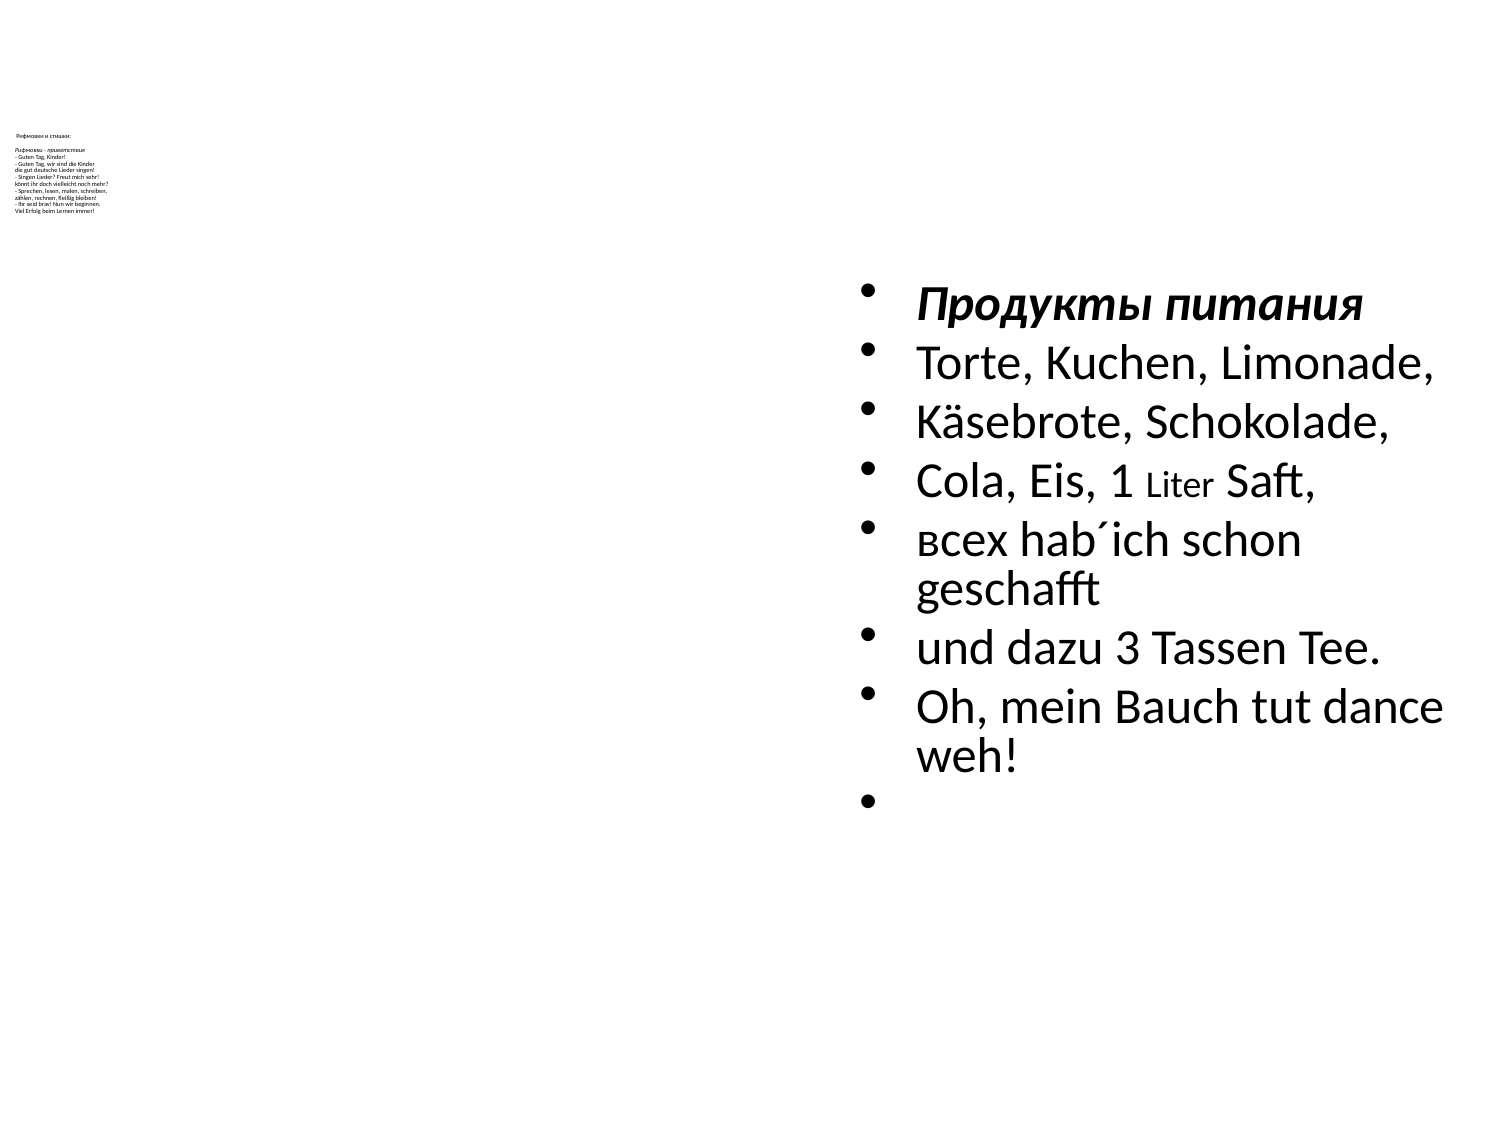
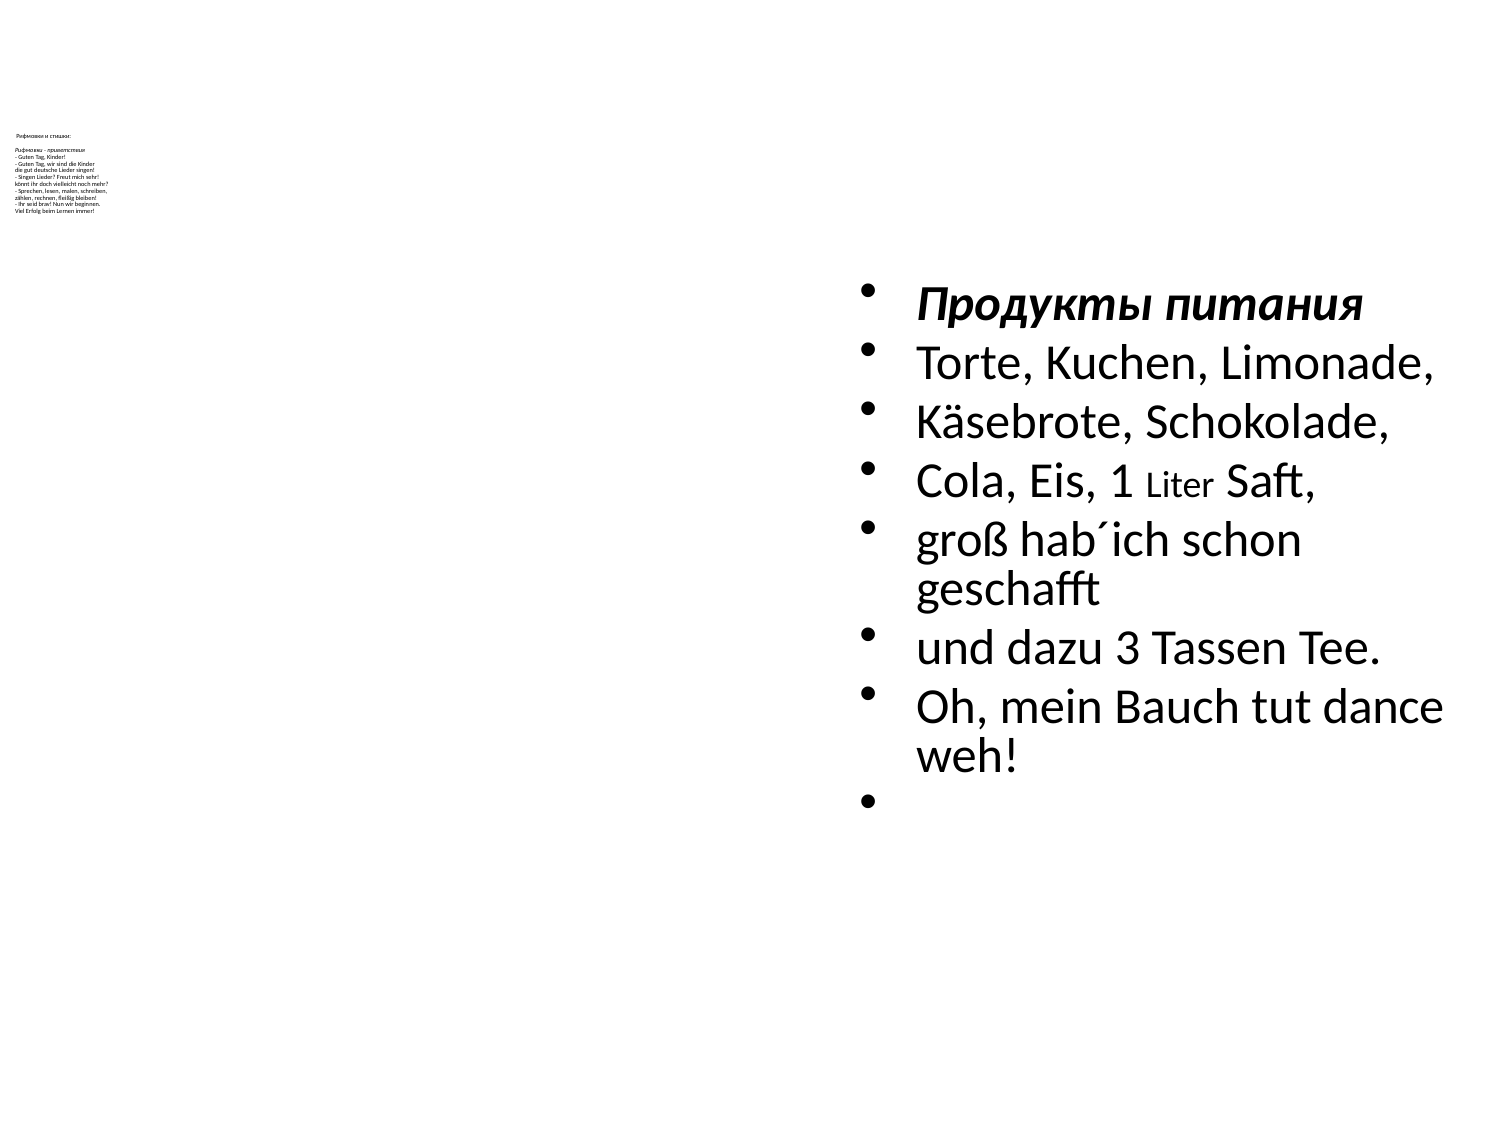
всех: всех -> groß (962, 540)
